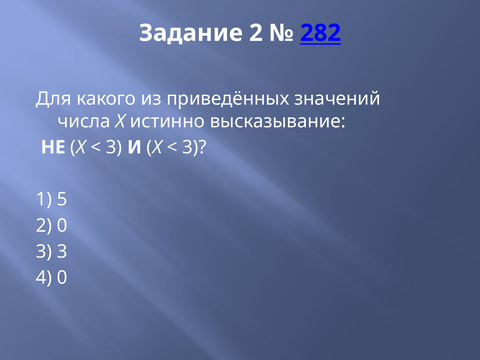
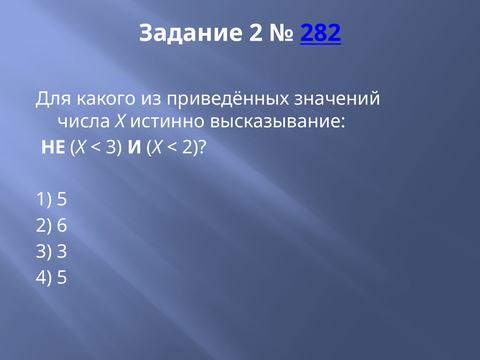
3: 3 -> 2 (194, 147)
2 0: 0 -> 6 (62, 226)
4 0: 0 -> 5 (62, 278)
